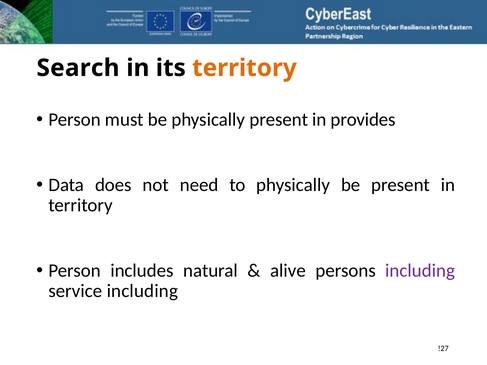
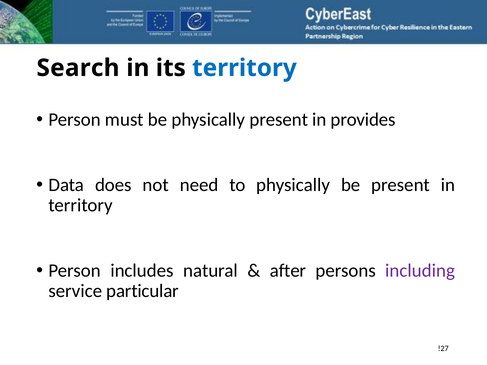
territory colour: orange -> blue (244, 68)
alive: alive -> after (288, 271)
service including: including -> particular (143, 291)
